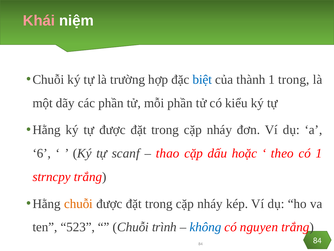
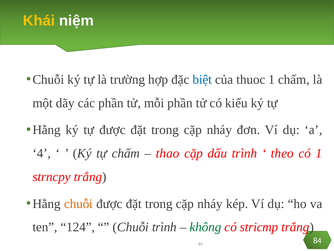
Khái colour: pink -> yellow (39, 21)
thành: thành -> thuoc (251, 79)
1 trong: trong -> chấm (294, 79)
6: 6 -> 4 (42, 153)
tự scanf: scanf -> chấm (126, 153)
dấu hoặc: hoặc -> trình (244, 153)
523: 523 -> 124 (78, 227)
không colour: blue -> green (205, 227)
nguyen: nguyen -> stricmp (259, 227)
